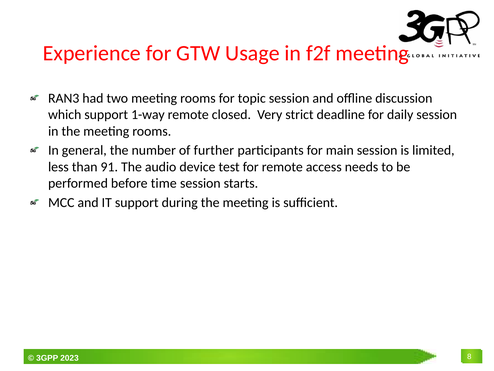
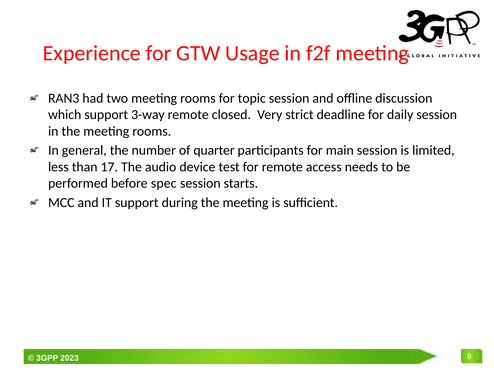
1-way: 1-way -> 3-way (148, 115)
further: further -> quarter (214, 150)
91: 91 -> 17 (109, 167)
time: time -> spec (164, 183)
